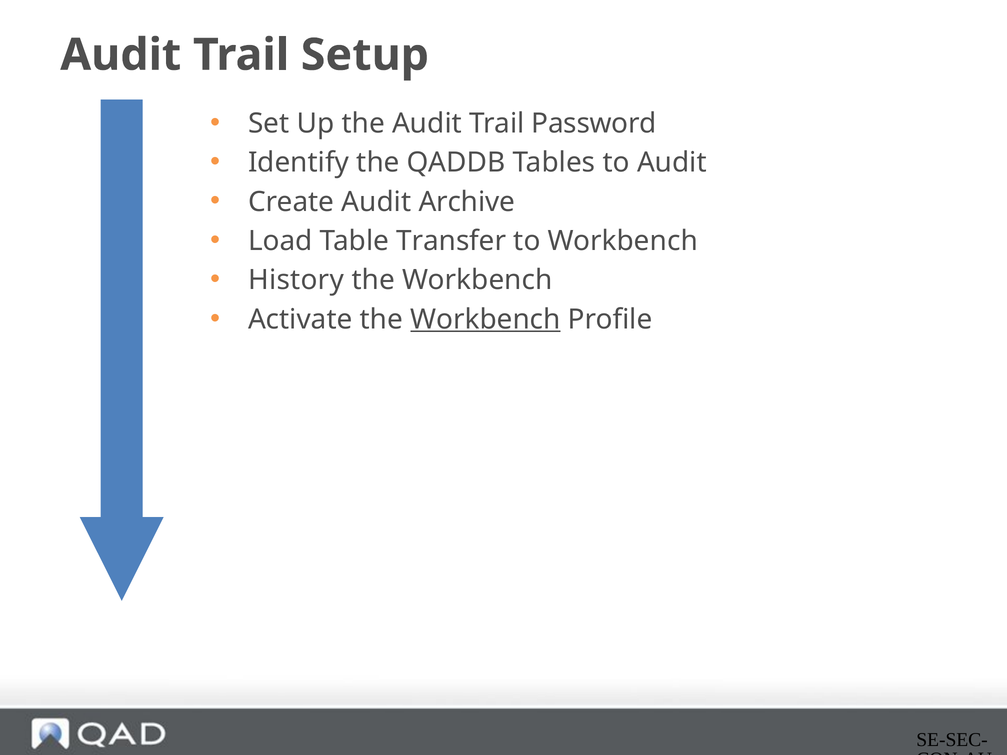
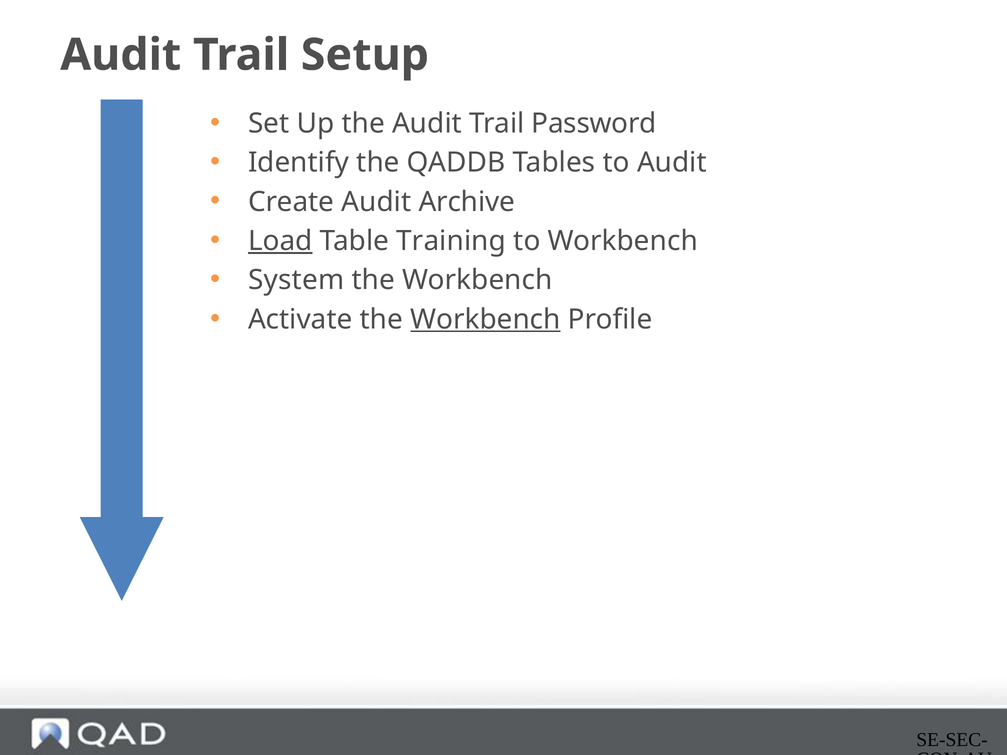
Load underline: none -> present (280, 241)
Transfer: Transfer -> Training (451, 241)
History: History -> System (296, 280)
